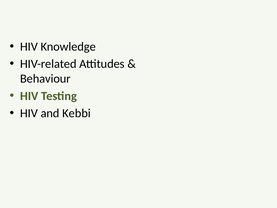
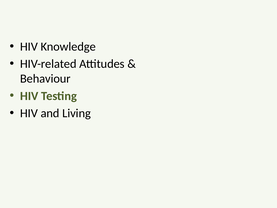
Kebbi: Kebbi -> Living (77, 113)
